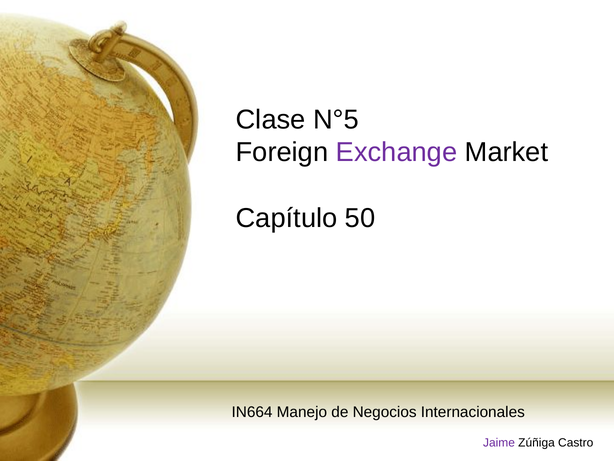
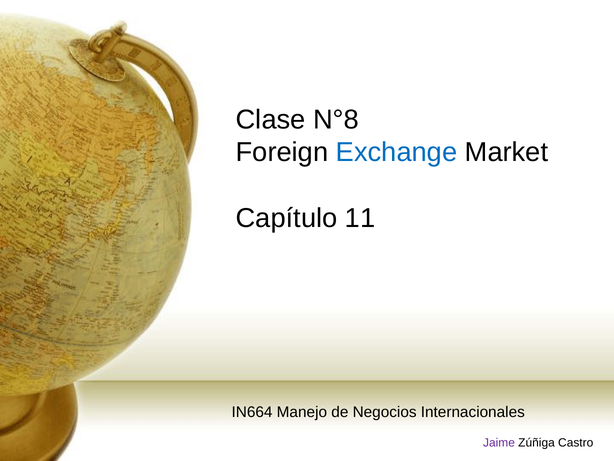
N°5: N°5 -> N°8 (336, 120)
Exchange colour: purple -> blue (397, 152)
50: 50 -> 11 (360, 218)
